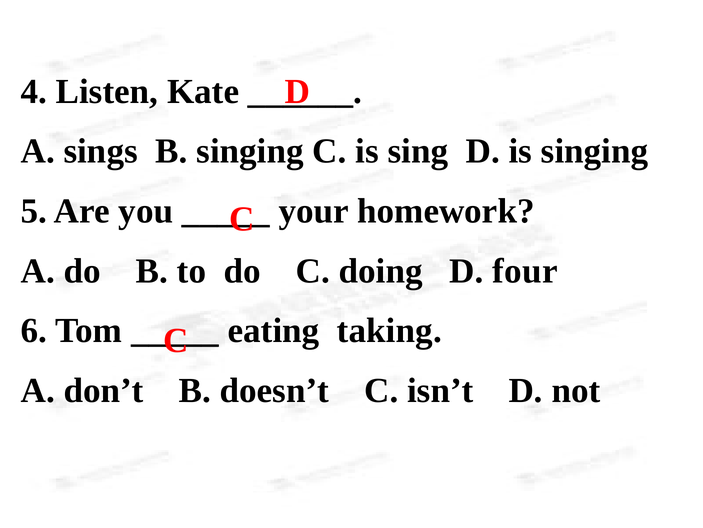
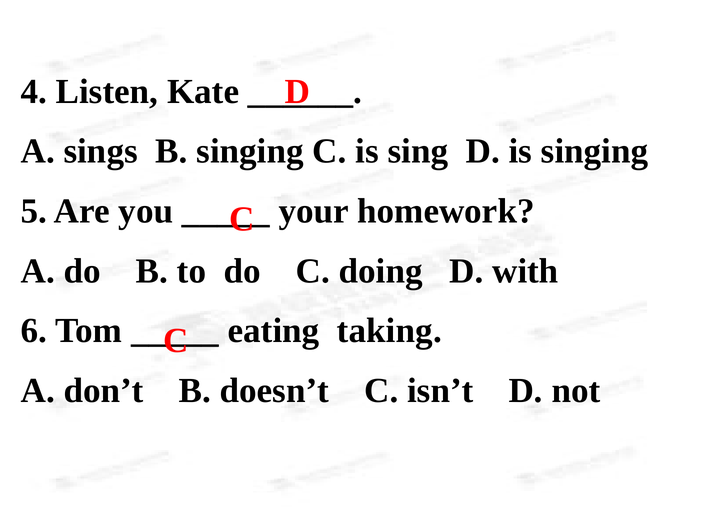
four: four -> with (525, 271)
